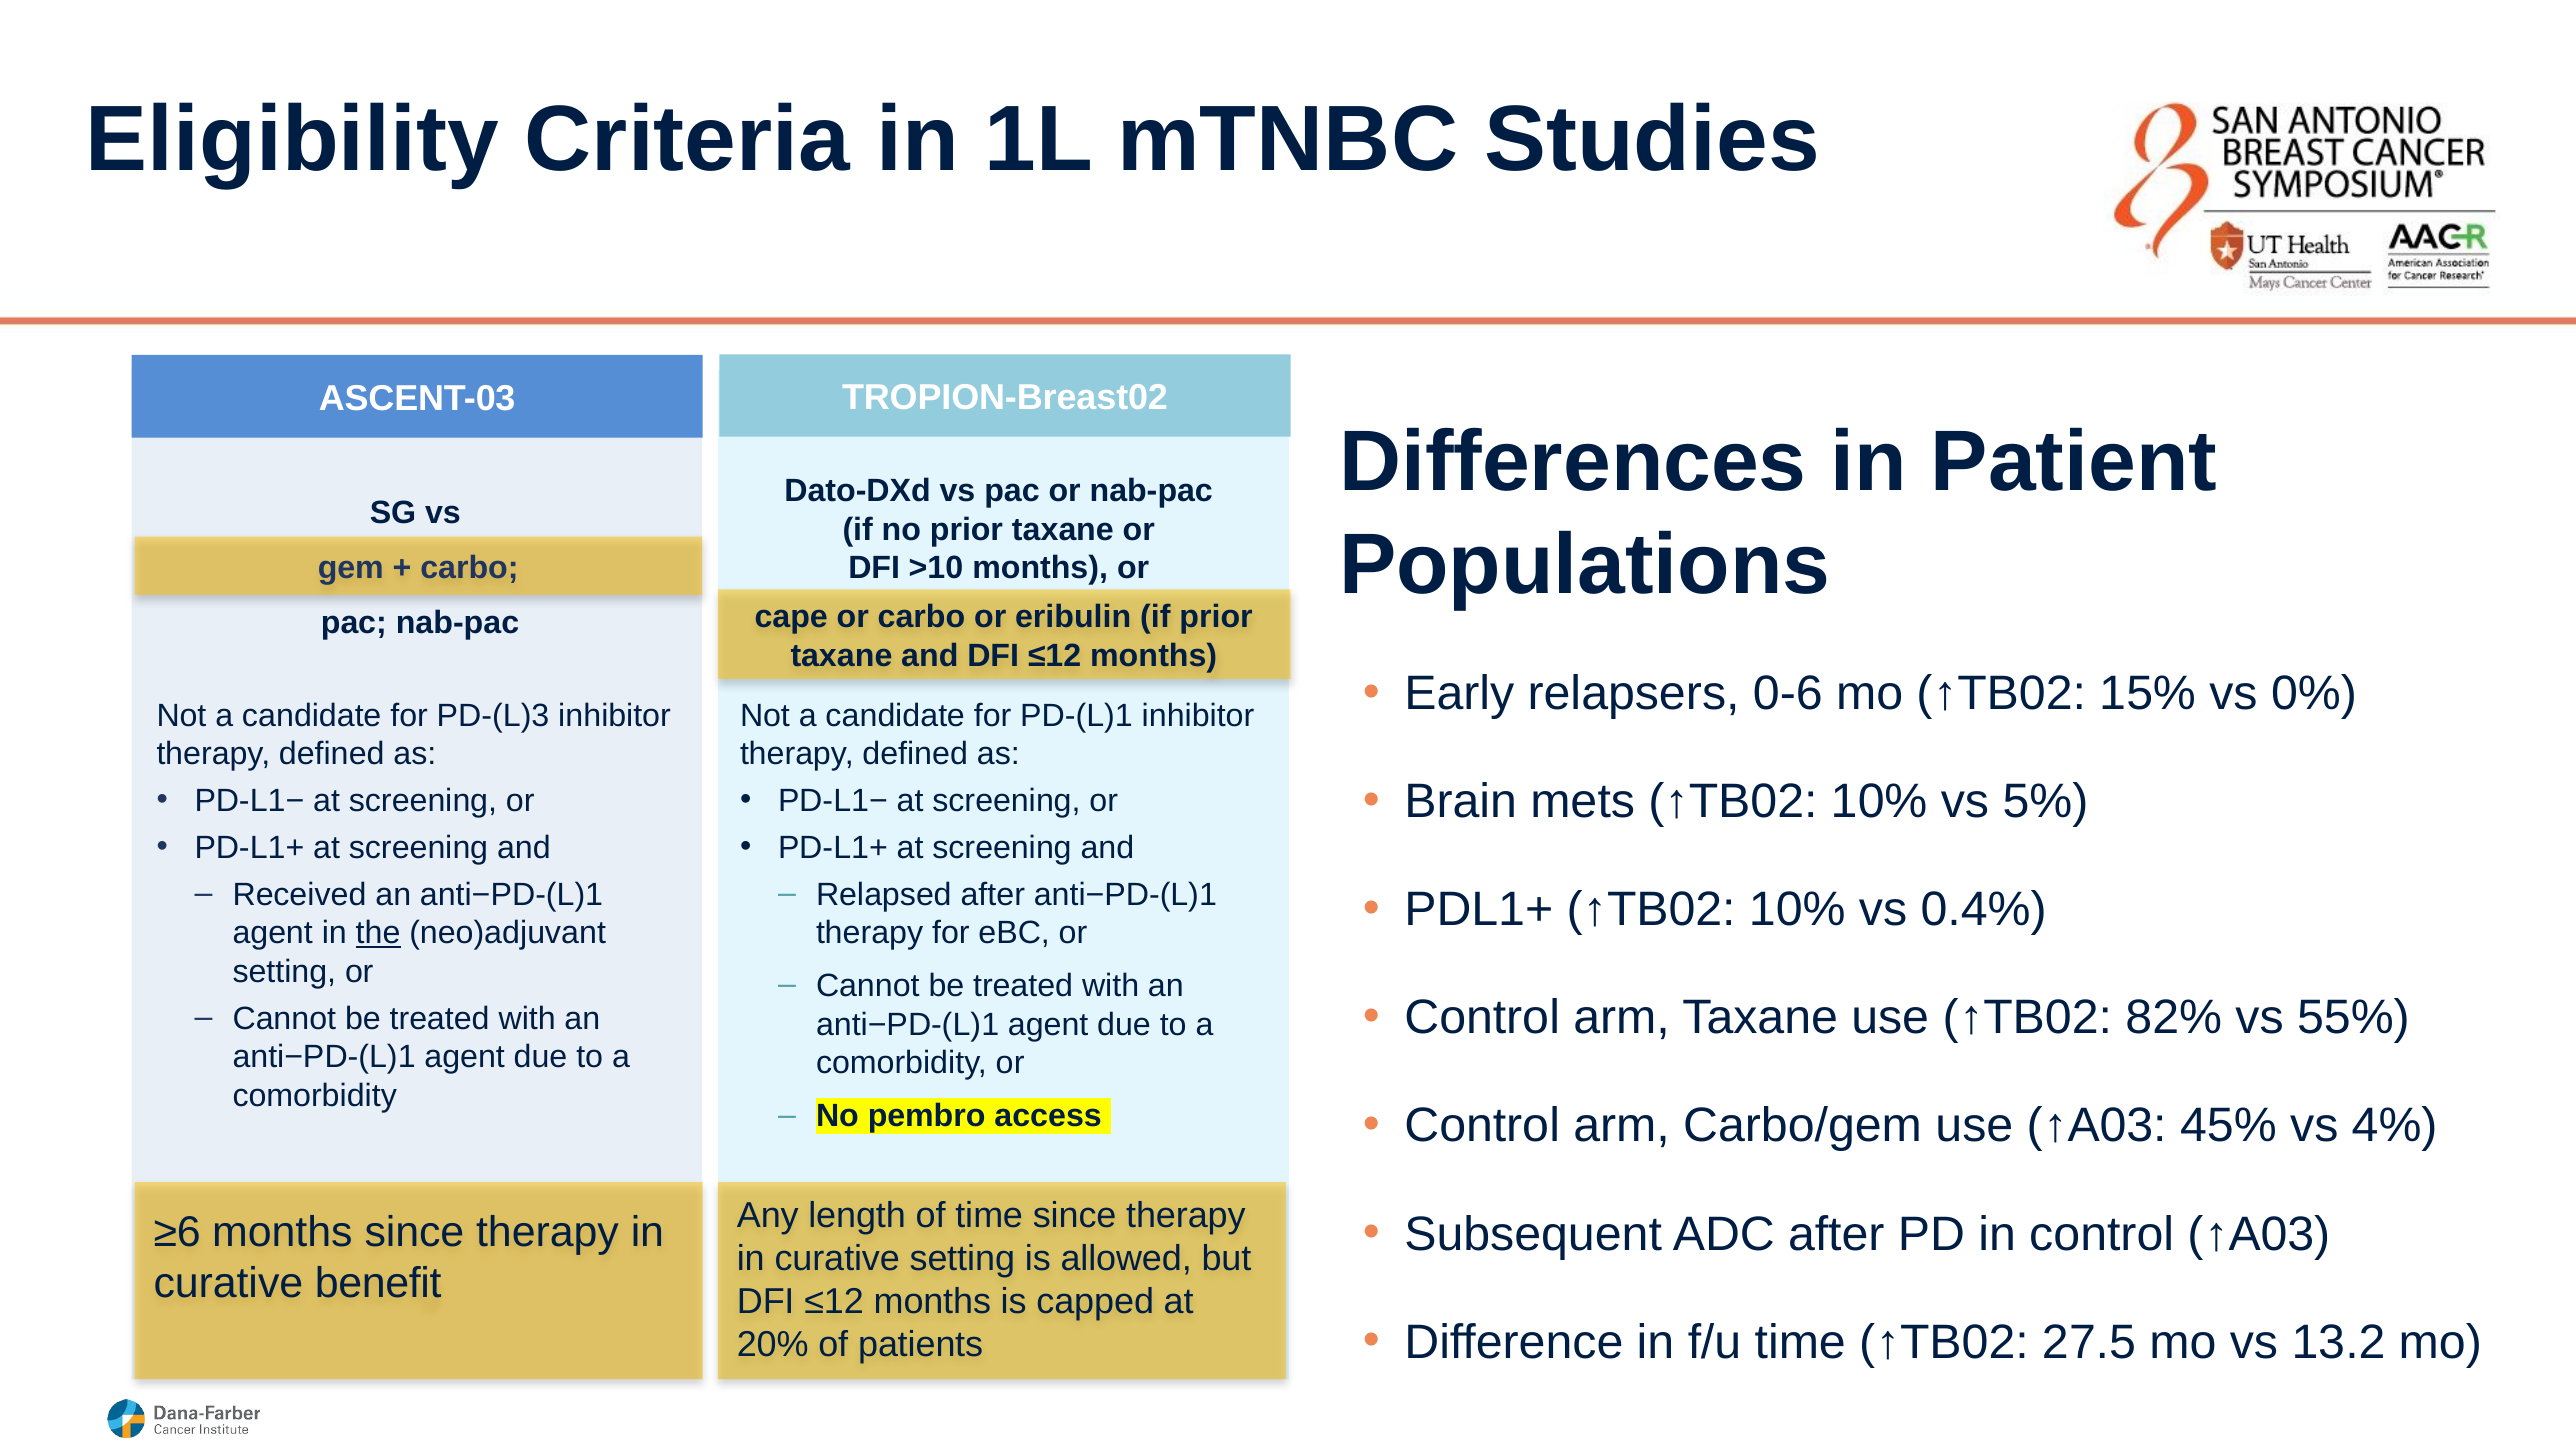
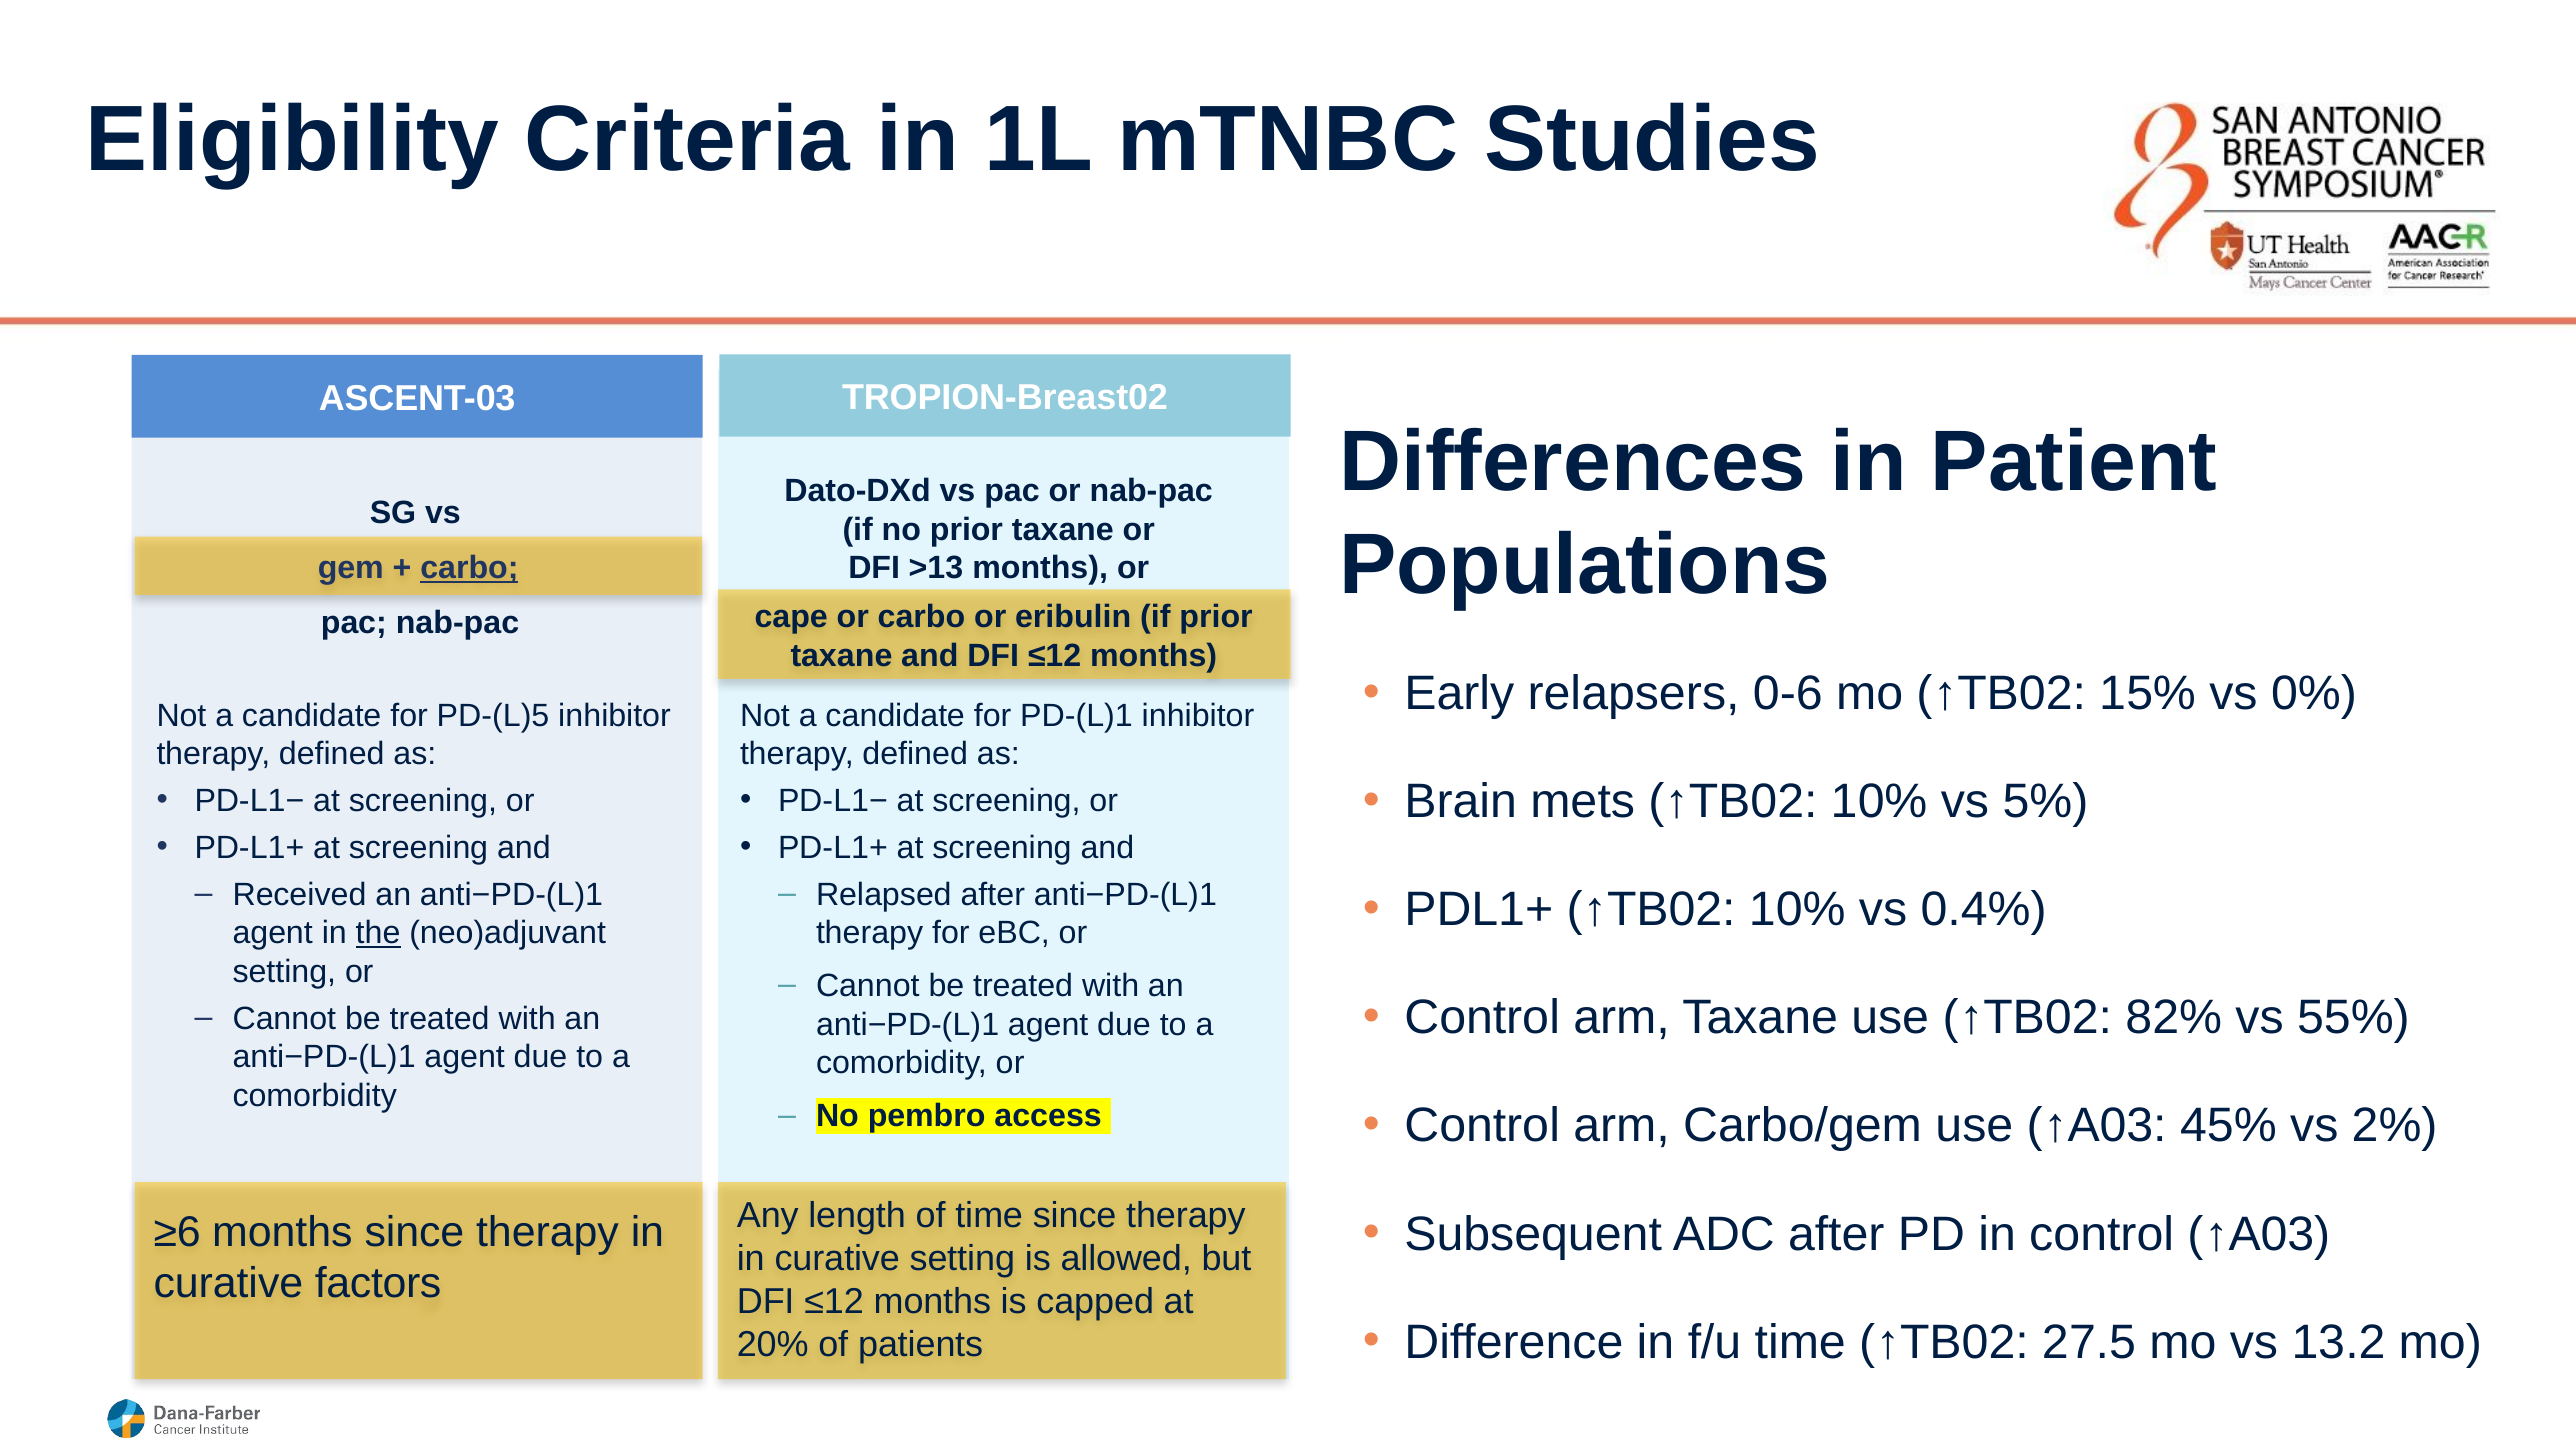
carbo underline: none -> present (469, 568)
>10: >10 -> >13 (936, 568)
PD-(L)3: PD-(L)3 -> PD-(L)5 (493, 716)
4%: 4% -> 2% (2395, 1126)
benefit: benefit -> factors (378, 1284)
